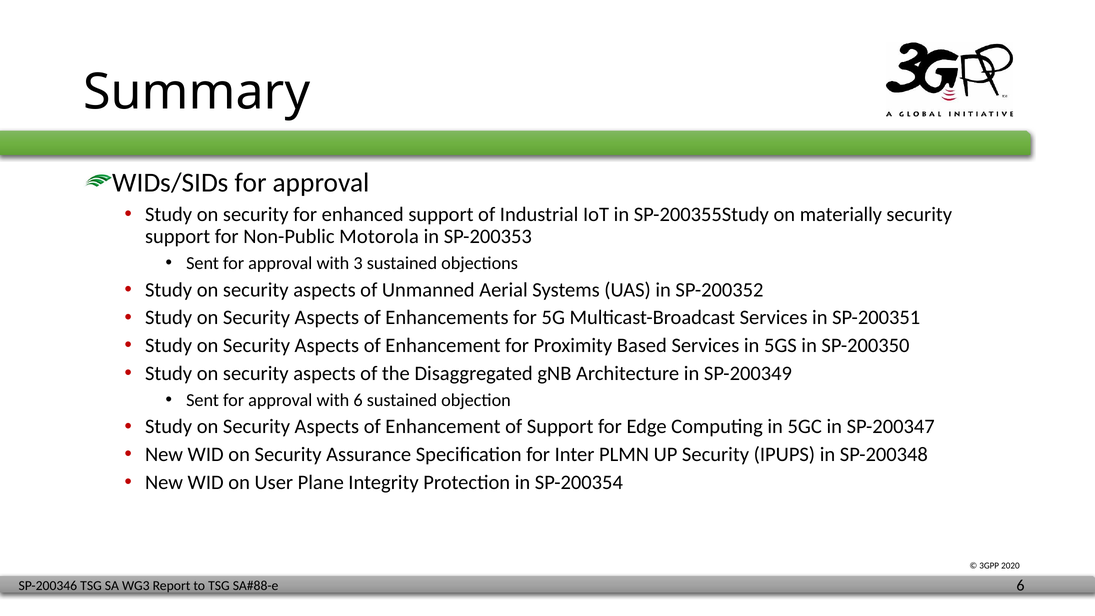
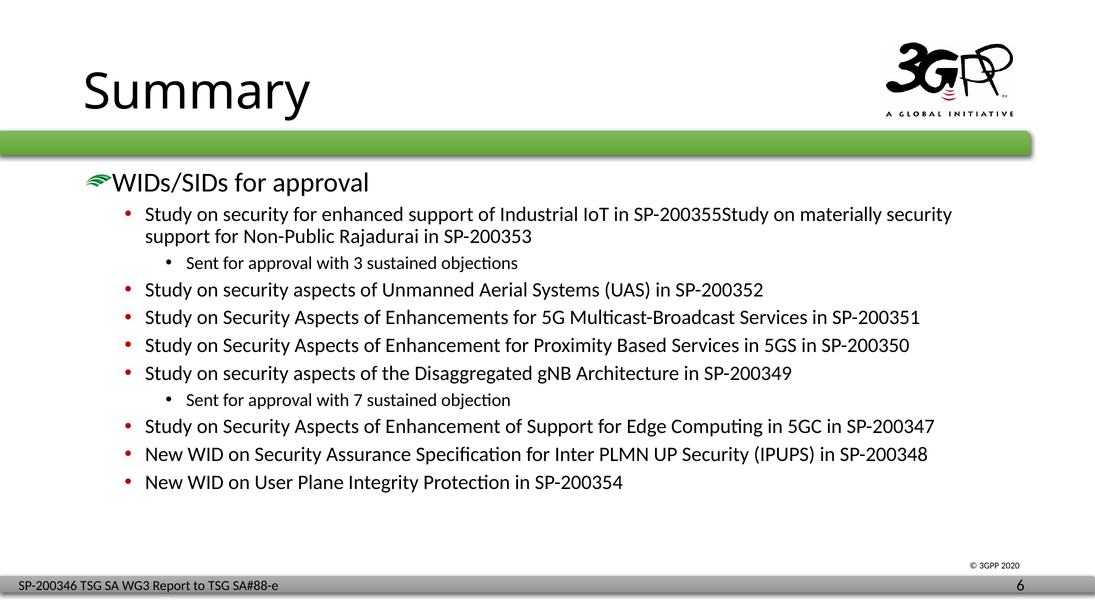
Motorola: Motorola -> Rajadurai (379, 236)
with 6: 6 -> 7 (358, 400)
